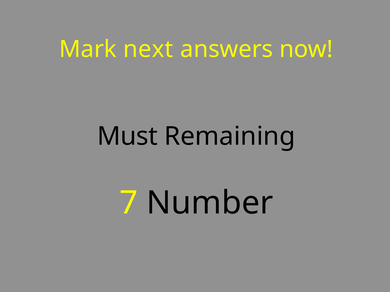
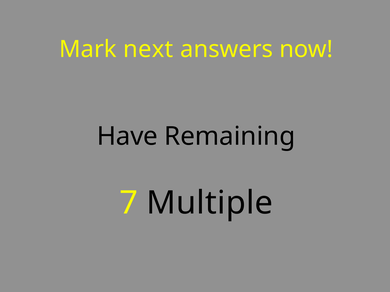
Must: Must -> Have (127, 137)
Number: Number -> Multiple (210, 203)
